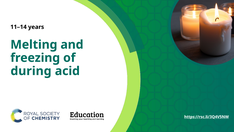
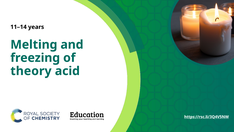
during: during -> theory (31, 71)
